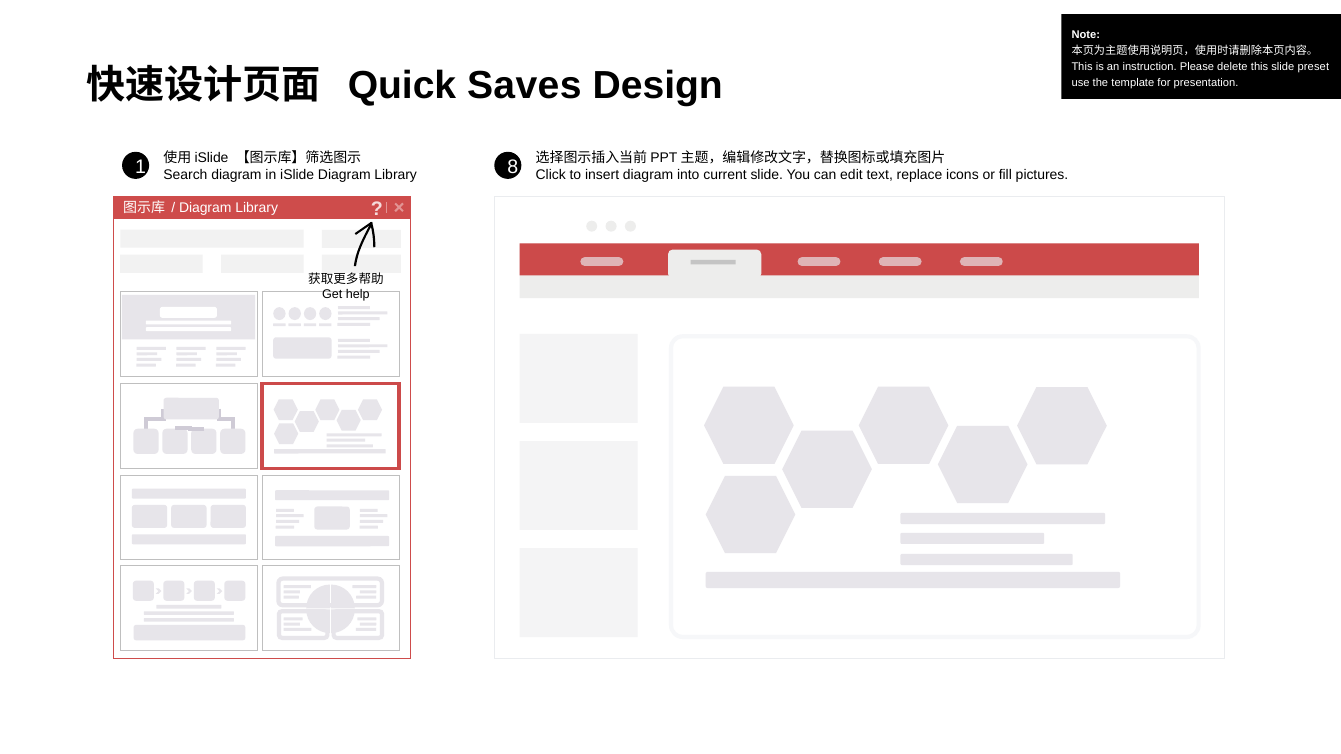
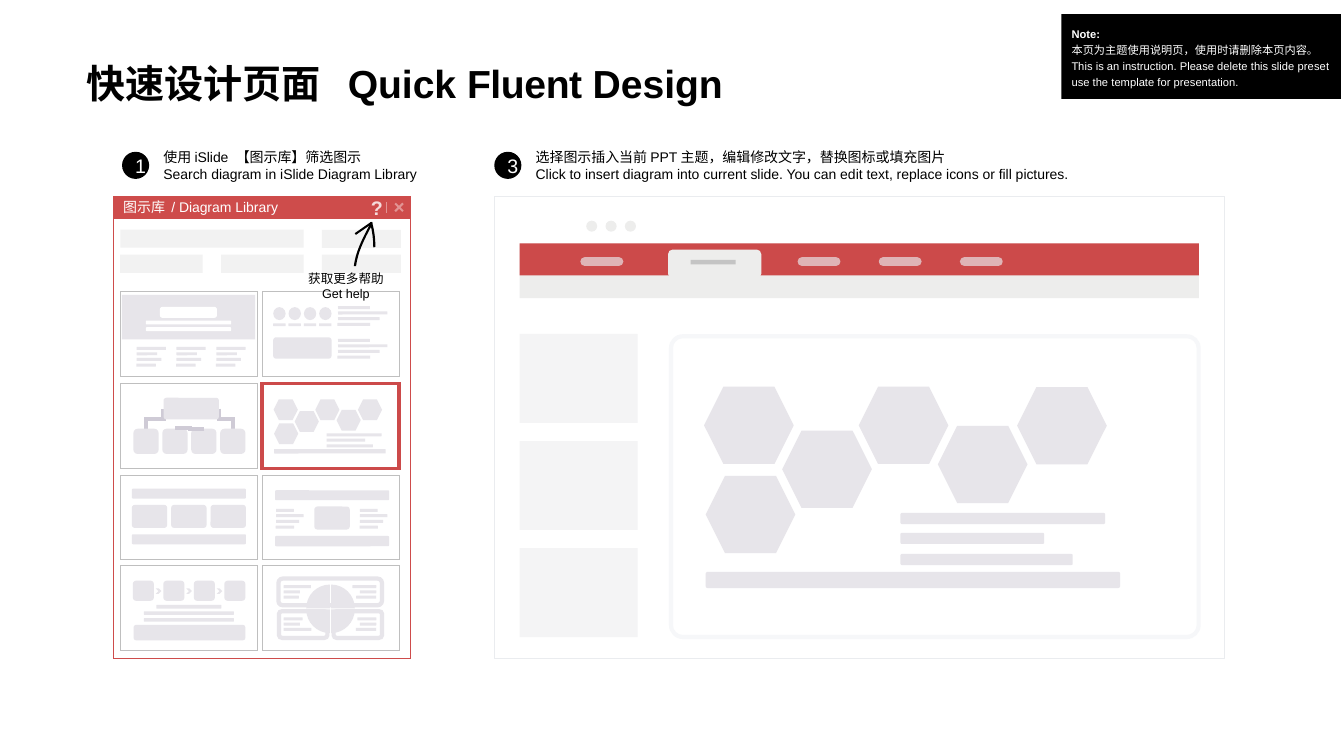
Saves: Saves -> Fluent (525, 85)
8: 8 -> 3 (513, 167)
